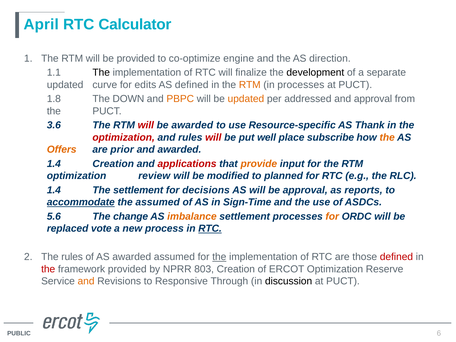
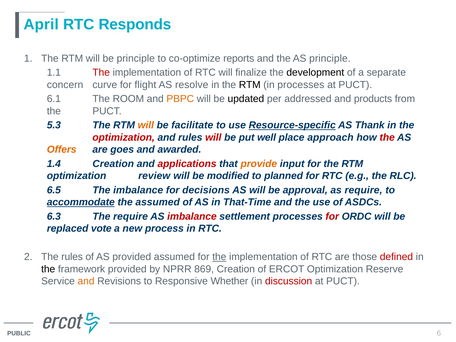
Calculator: Calculator -> Responds (135, 25)
be provided: provided -> principle (136, 58)
engine: engine -> reports (239, 58)
AS direction: direction -> principle (330, 58)
The colour: black -> red (101, 73)
updated: updated -> concern (65, 85)
edits: edits -> flight (145, 85)
AS defined: defined -> resolve (192, 85)
RTM colour: orange -> black (250, 85)
1.8: 1.8 -> 6.1 (54, 99)
DOWN: DOWN -> ROOM (128, 99)
updated colour: orange -> black (246, 99)
and approval: approval -> products (373, 99)
3.6: 3.6 -> 5.3 (54, 125)
will colour: red -> orange (146, 125)
be awarded: awarded -> facilitate (192, 125)
Resource-specific underline: none -> present (292, 125)
subscribe: subscribe -> approach (330, 137)
the colour: orange -> red (387, 137)
prior: prior -> goes (122, 150)
1.4: 1.4 -> 6.5 (54, 190)
The settlement: settlement -> imbalance (138, 190)
as reports: reports -> require (364, 190)
Sign-Time: Sign-Time -> That-Time (247, 202)
5.6: 5.6 -> 6.3 (54, 216)
The change: change -> require (131, 216)
imbalance colour: orange -> red (192, 216)
for colour: orange -> red (332, 216)
RTC underline: present -> none (210, 229)
AS awarded: awarded -> provided (132, 257)
the colour: red -> black (48, 269)
803: 803 -> 869 (204, 269)
Through: Through -> Whether (229, 281)
discussion colour: black -> red (289, 281)
